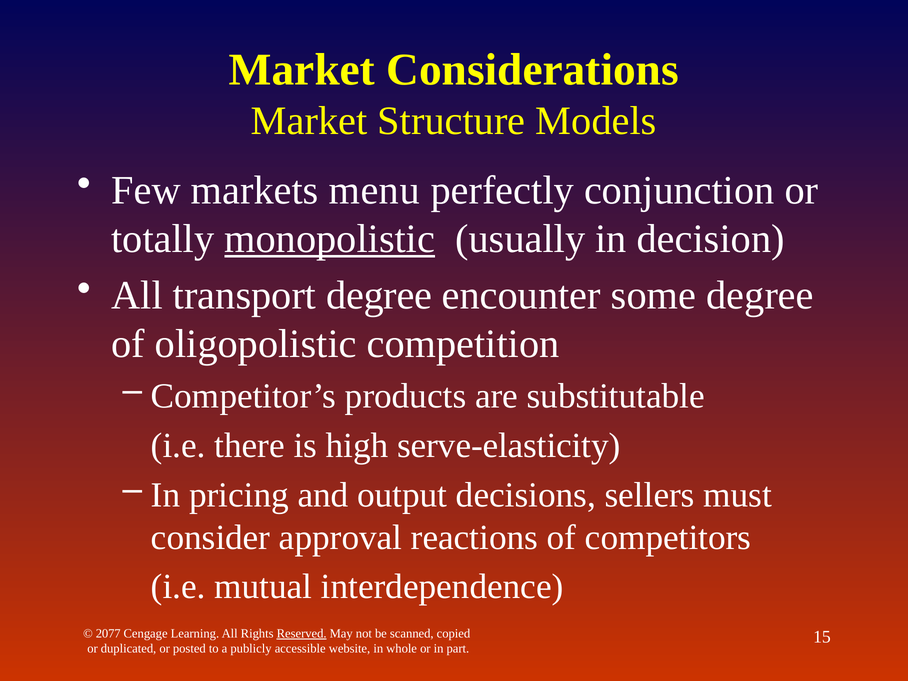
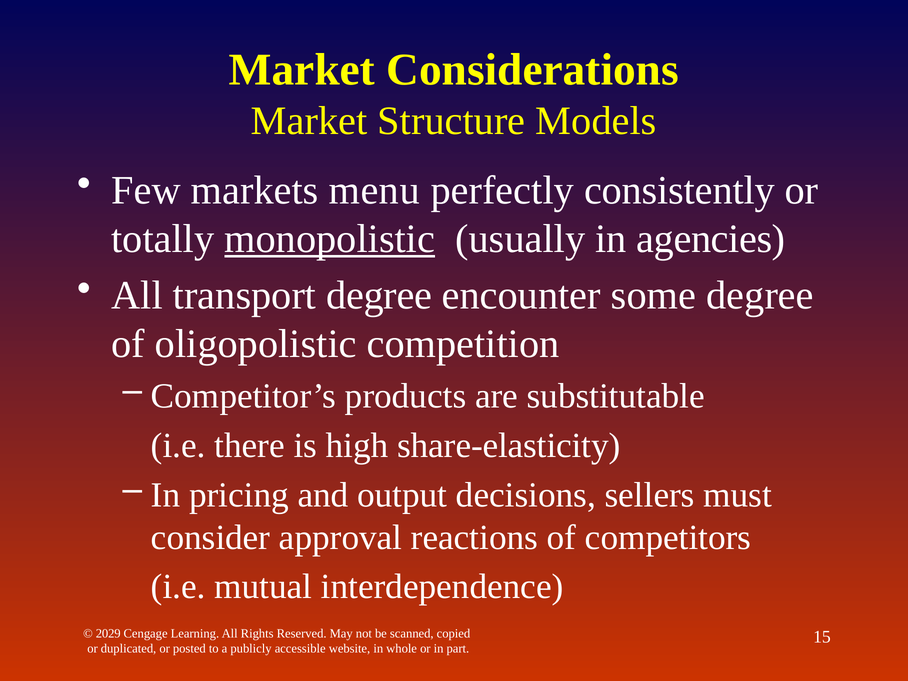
conjunction: conjunction -> consistently (679, 190)
decision: decision -> agencies (711, 239)
serve-elasticity: serve-elasticity -> share-elasticity (509, 445)
2077: 2077 -> 2029 (108, 633)
Reserved underline: present -> none (302, 633)
